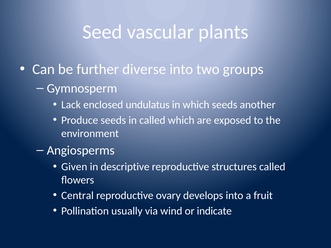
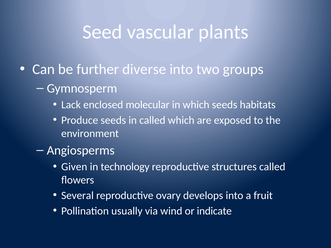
undulatus: undulatus -> molecular (148, 105)
another: another -> habitats (258, 105)
descriptive: descriptive -> technology (125, 167)
Central: Central -> Several (77, 196)
